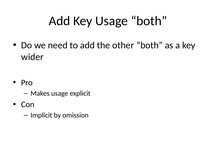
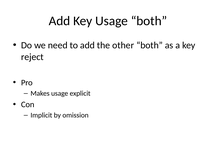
wider: wider -> reject (32, 57)
